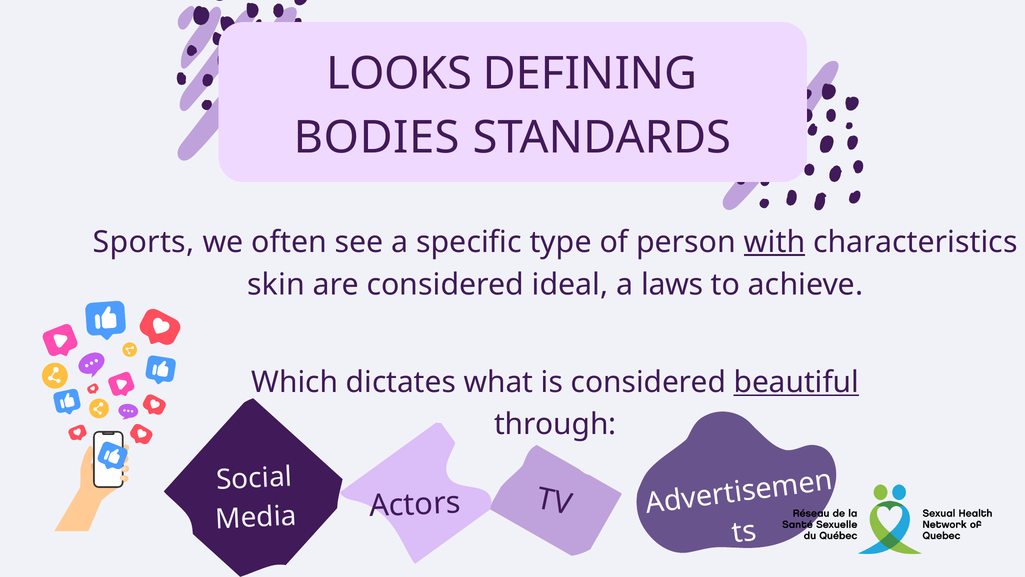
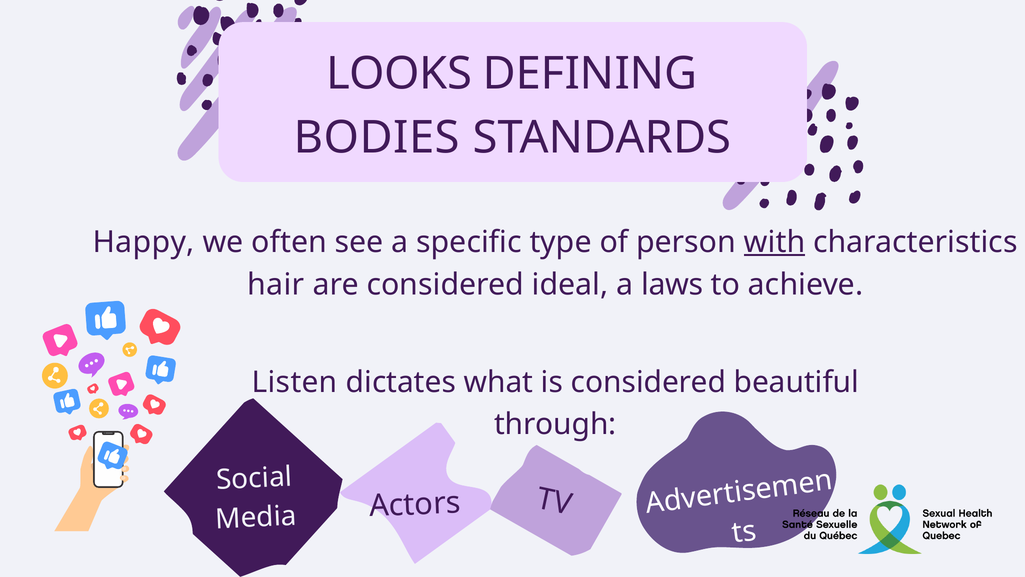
Sports: Sports -> Happy (144, 242)
skin: skin -> hair (276, 284)
Which: Which -> Listen (295, 382)
beautiful underline: present -> none (796, 382)
